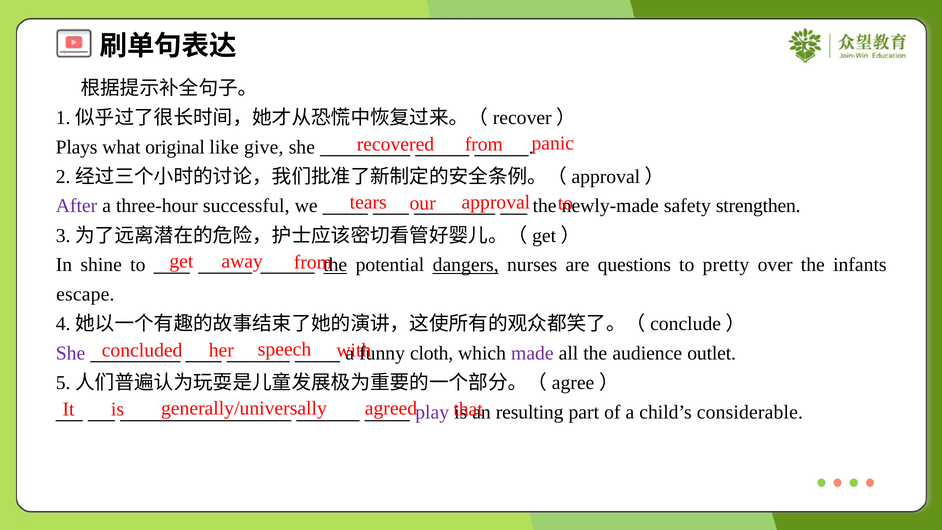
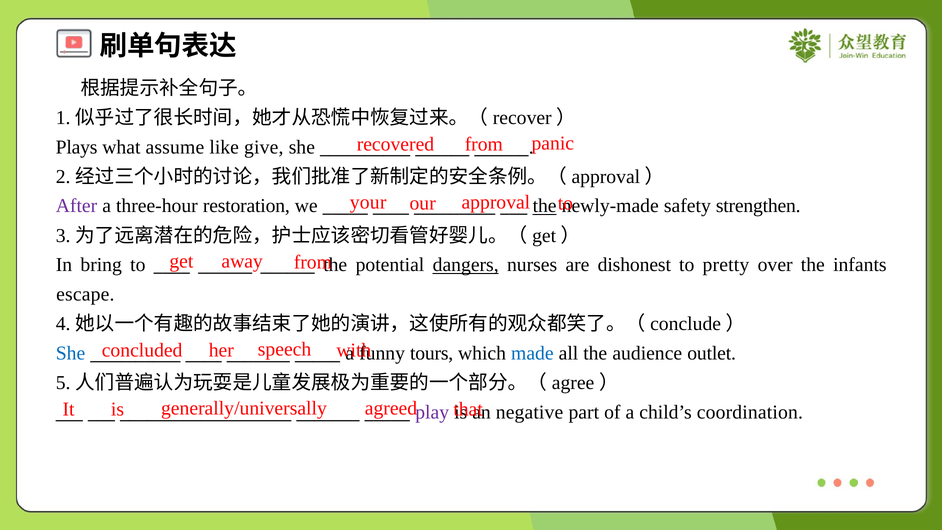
original: original -> assume (175, 147)
tears: tears -> your (368, 202)
successful: successful -> restoration (246, 206)
the underline: none -> present (545, 206)
shine: shine -> bring (101, 265)
the underline: present -> none (335, 265)
questions: questions -> dishonest (634, 265)
She colour: purple -> blue (71, 353)
cloth: cloth -> tours (432, 353)
made colour: purple -> blue (532, 353)
resulting: resulting -> negative (530, 412)
considerable: considerable -> coordination (750, 412)
